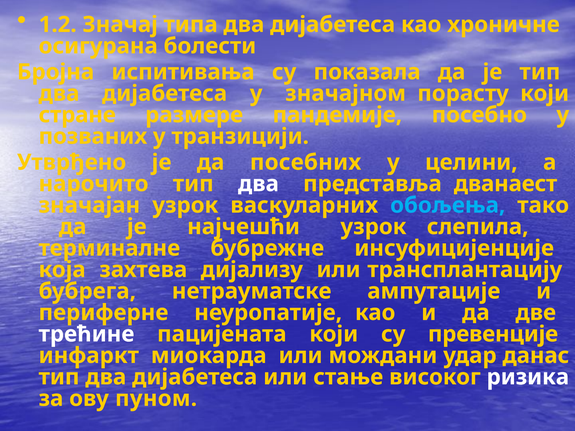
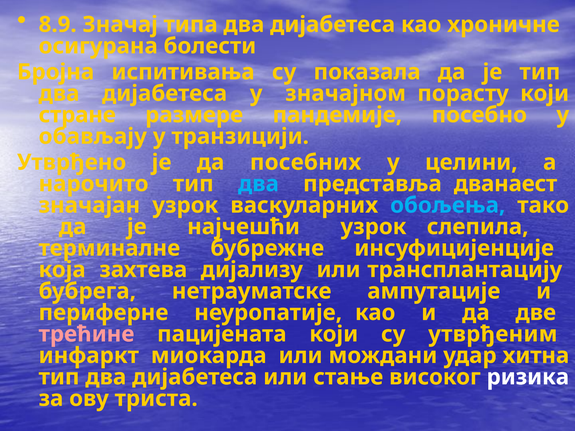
1.2: 1.2 -> 8.9 (58, 25)
позваних: позваних -> обављају (93, 136)
два colour: white -> light blue (258, 184)
трећине colour: white -> pink (86, 334)
превенције: превенције -> утврђеним (493, 334)
данас: данас -> хитна (536, 356)
пуном: пуном -> триста (156, 399)
